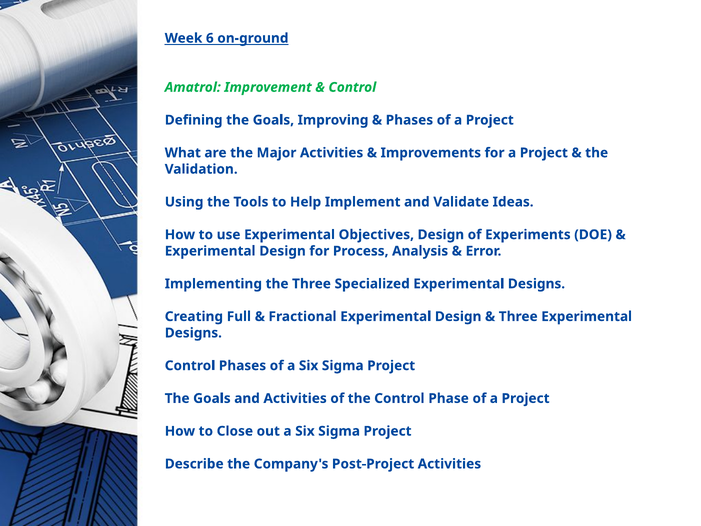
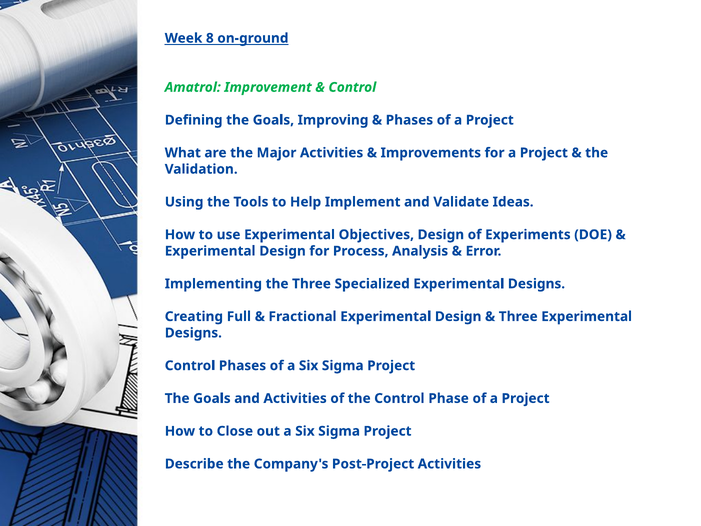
6: 6 -> 8 (210, 38)
